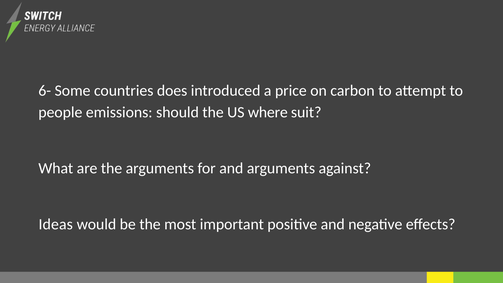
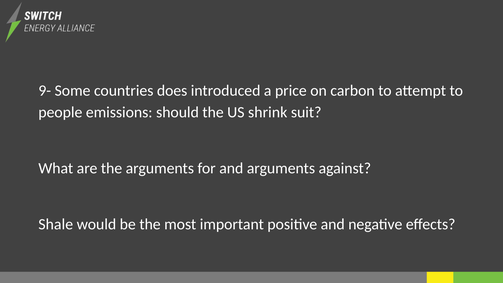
6-: 6- -> 9- (45, 91)
where: where -> shrink (268, 112)
Ideas: Ideas -> Shale (56, 224)
